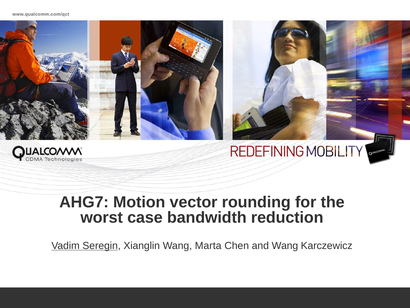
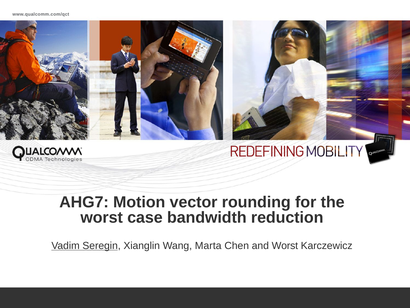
and Wang: Wang -> Worst (285, 245)
